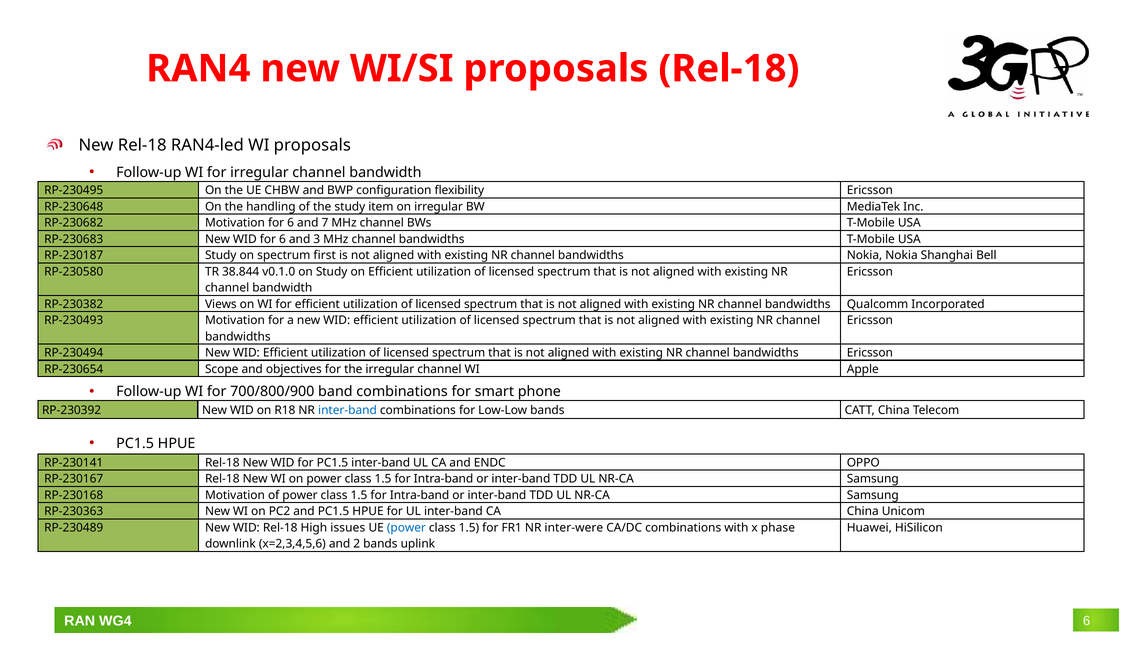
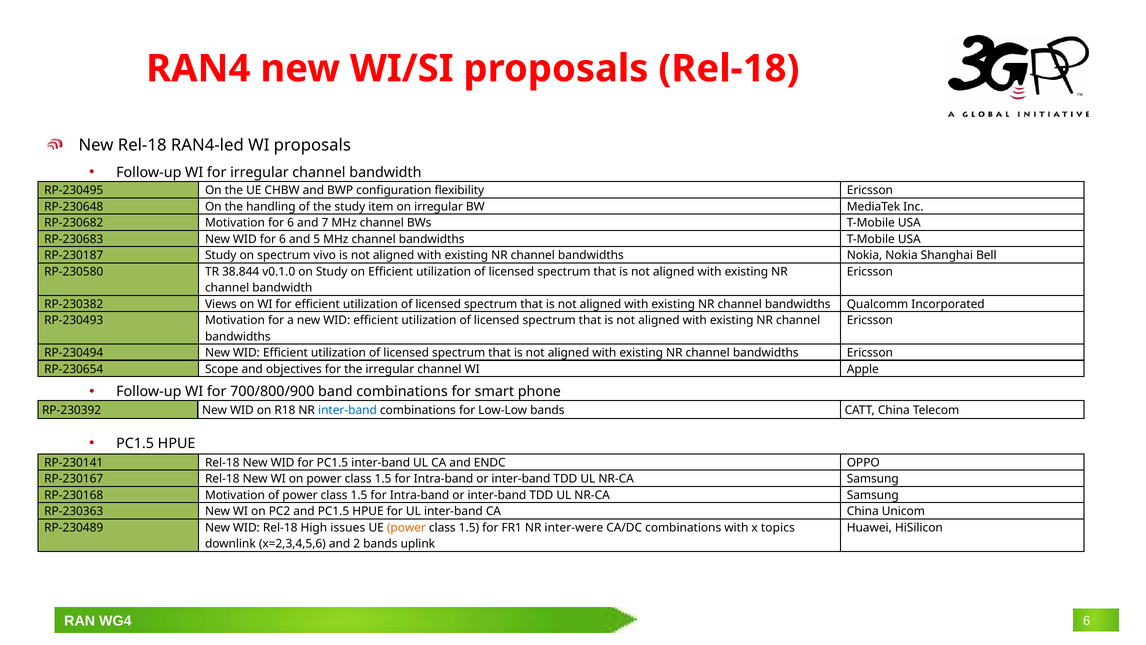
3: 3 -> 5 (317, 239)
first: first -> vivo (325, 255)
power colour: blue -> orange (406, 527)
phase: phase -> topics (778, 527)
